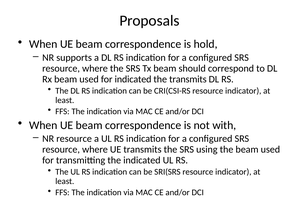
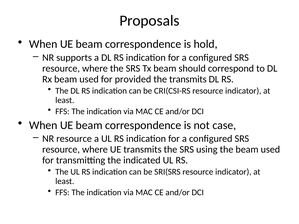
for indicated: indicated -> provided (133, 79)
with: with -> case (224, 125)
